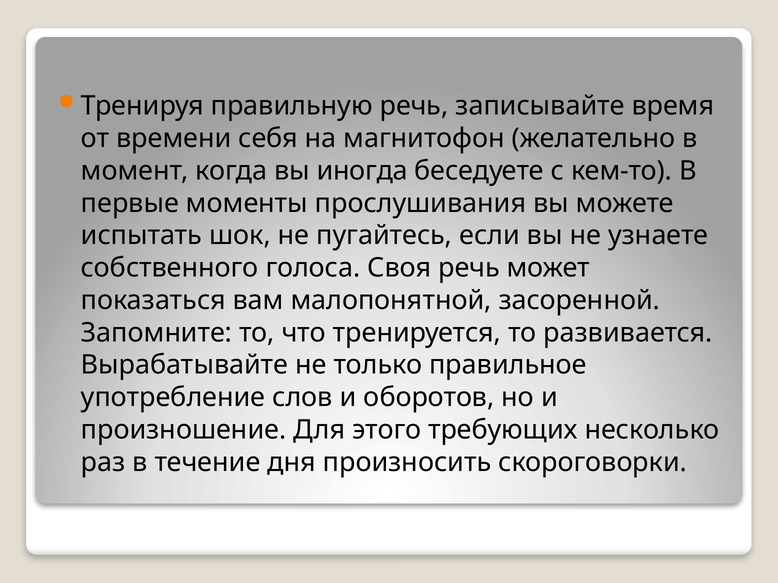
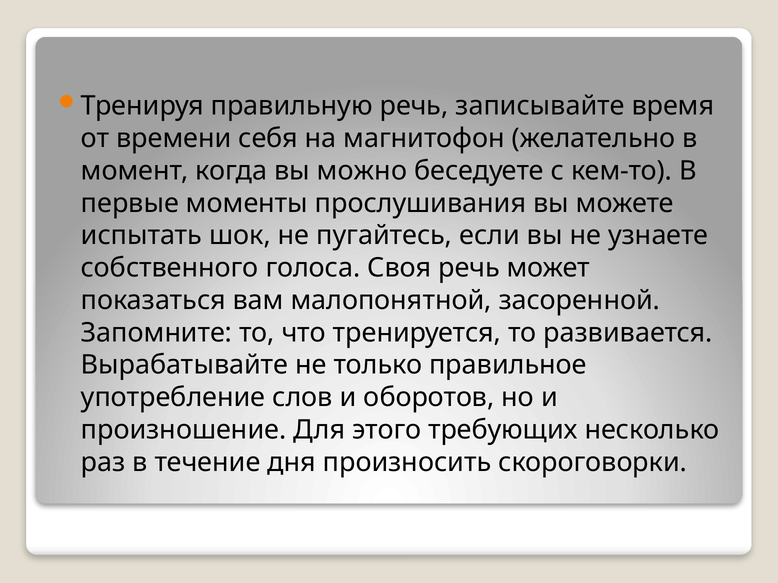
иногда: иногда -> можно (362, 171)
